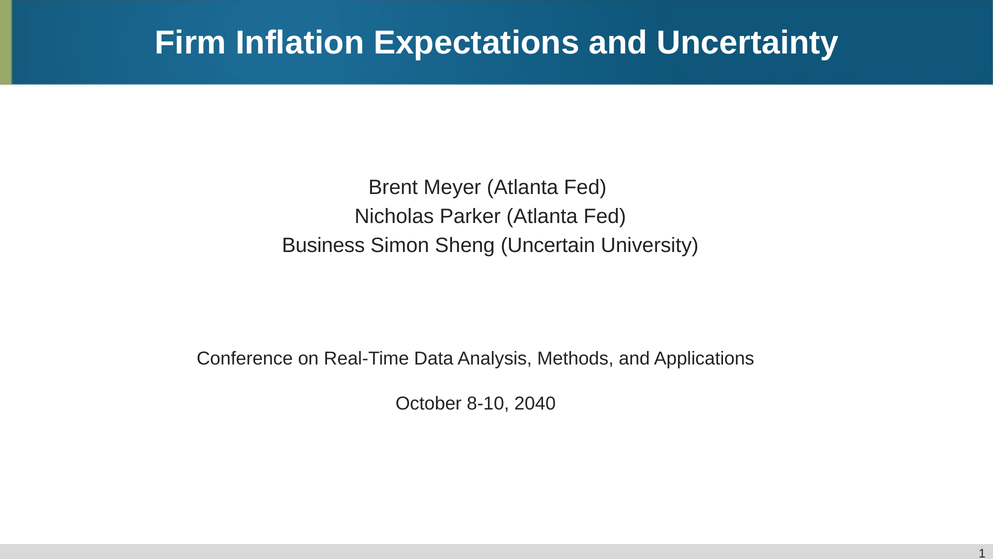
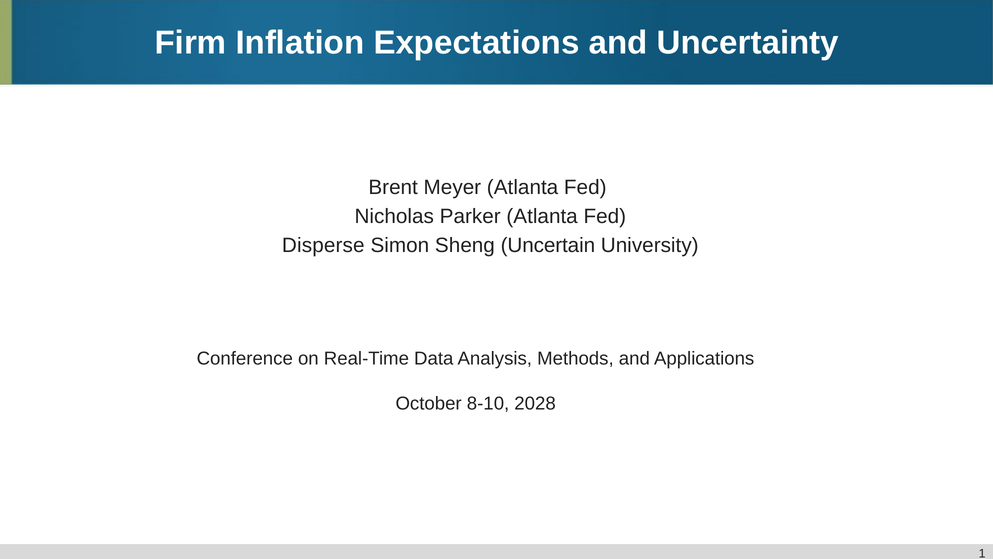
Business: Business -> Disperse (323, 245)
2040: 2040 -> 2028 (535, 403)
